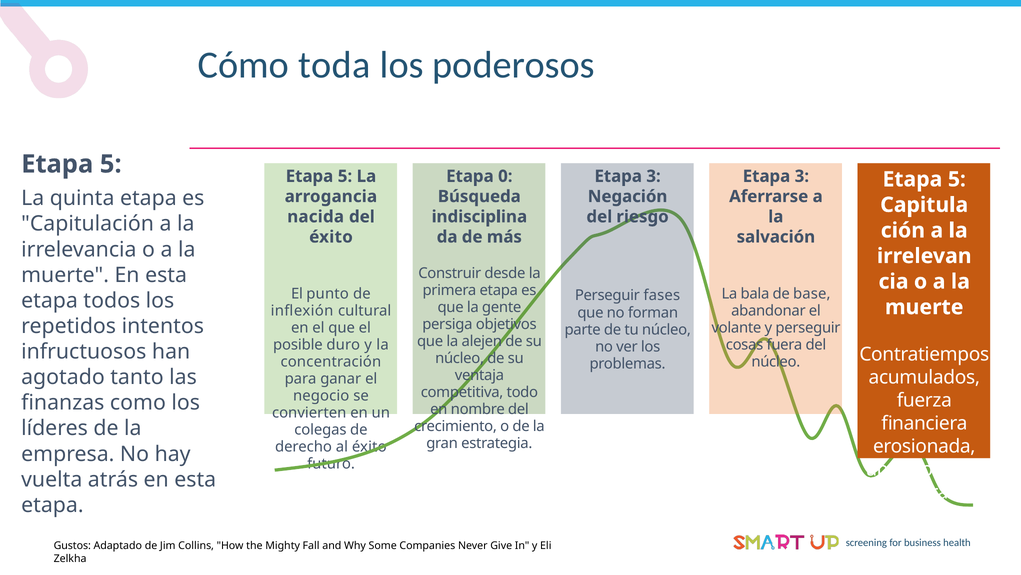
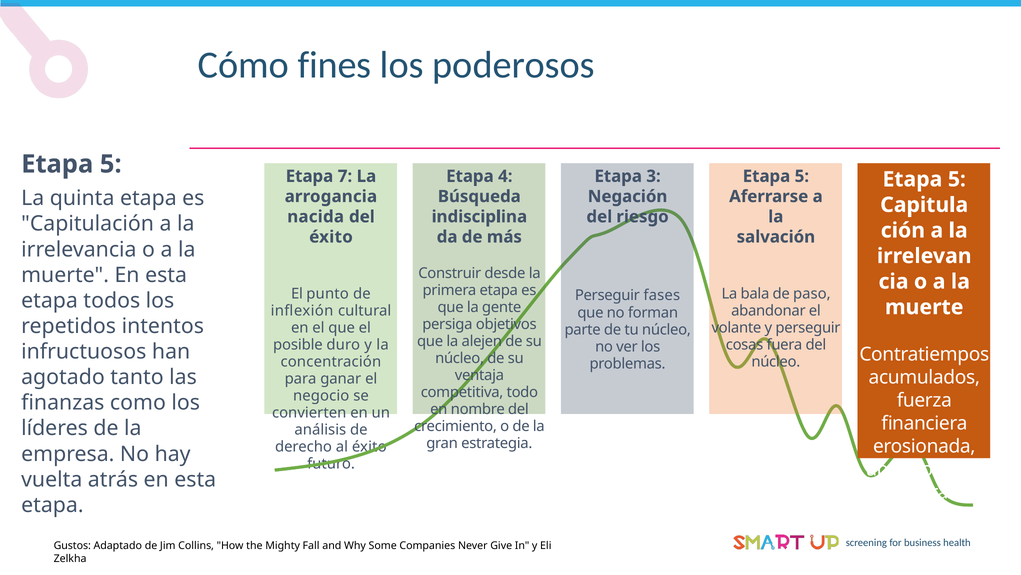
toda: toda -> fines (335, 65)
5: 5 -> 7 (345, 176)
0: 0 -> 4 (505, 176)
3: 3 -> 5 (802, 176)
base: base -> paso (812, 293)
colegas: colegas -> análisis (320, 429)
